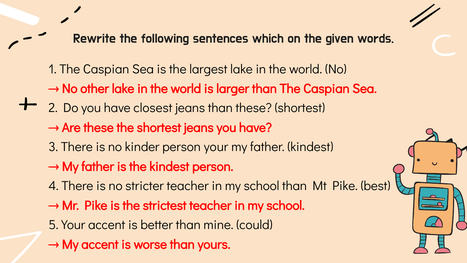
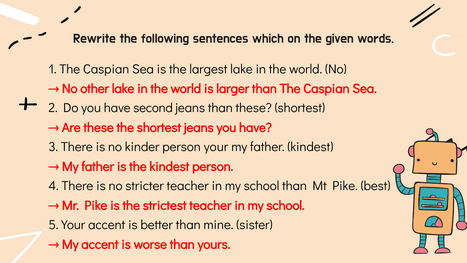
closest: closest -> second (153, 108)
could: could -> sister (254, 225)
